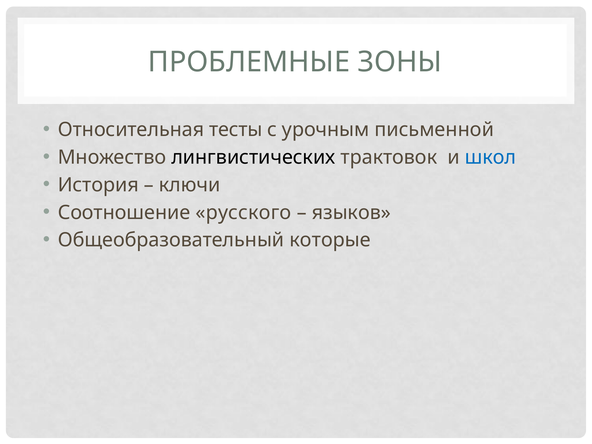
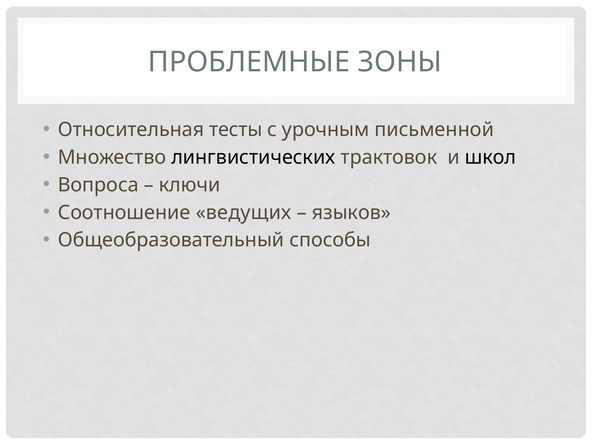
школ colour: blue -> black (490, 157)
История: История -> Вопроса (98, 185)
русского: русского -> ведущих (243, 213)
которые: которые -> способы (330, 240)
